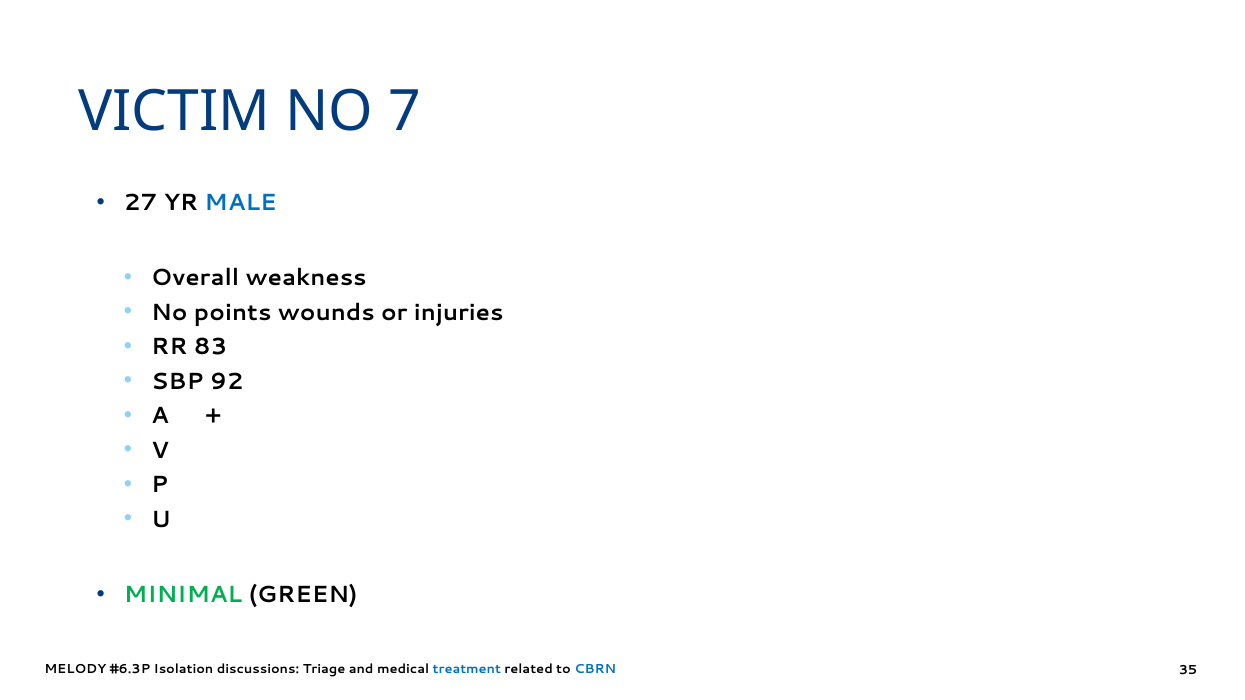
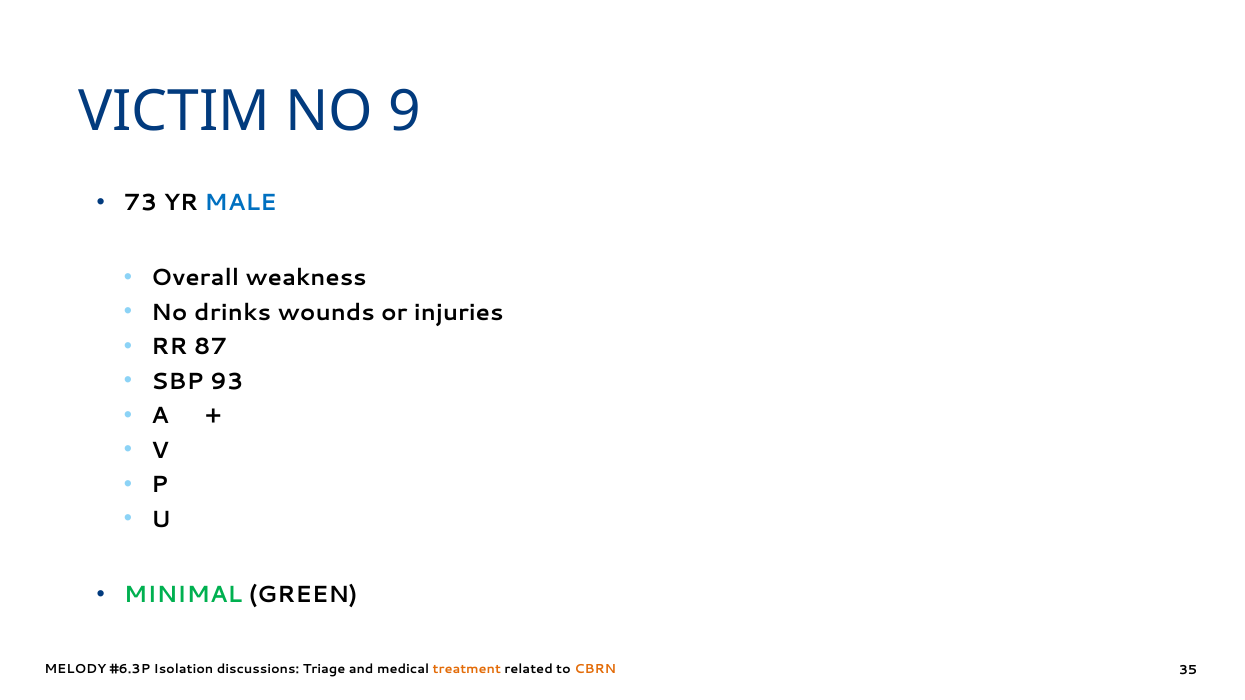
7: 7 -> 9 (405, 112)
27: 27 -> 73 (141, 203)
points: points -> drinks (233, 313)
83: 83 -> 87 (211, 347)
92: 92 -> 93 (227, 382)
treatment colour: blue -> orange (467, 670)
CBRN colour: blue -> orange (595, 670)
